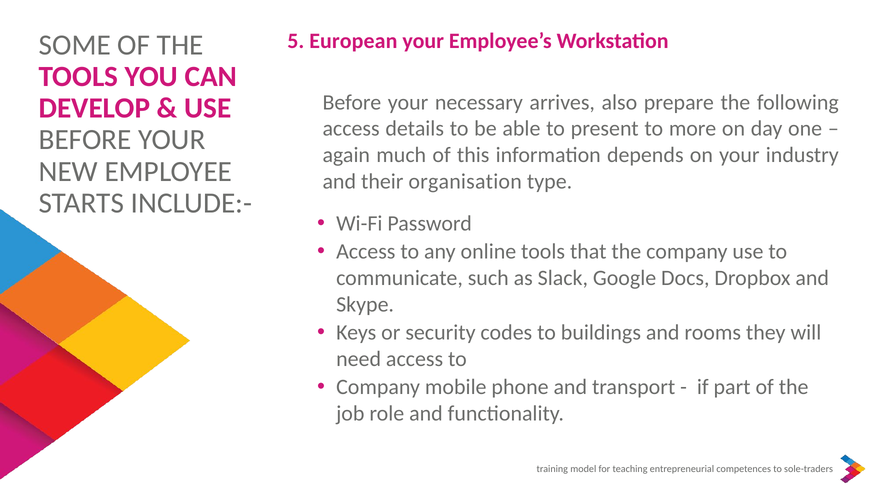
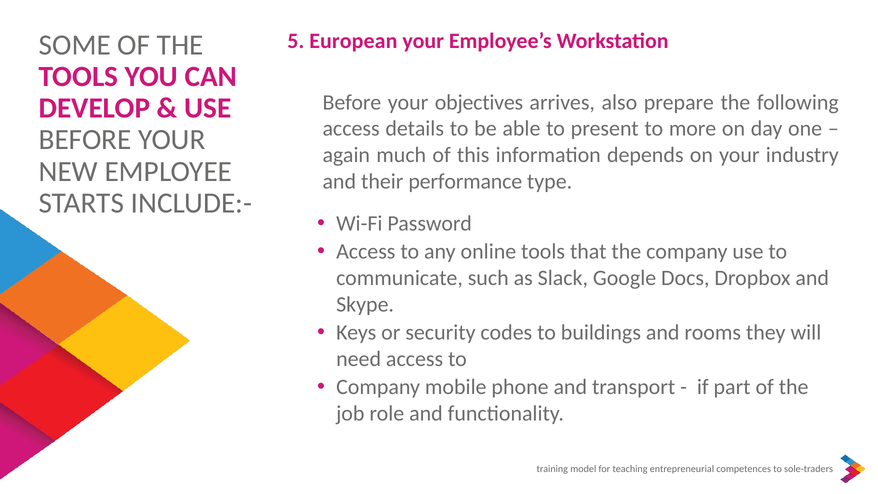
necessary: necessary -> objectives (479, 102)
organisation: organisation -> performance (465, 181)
